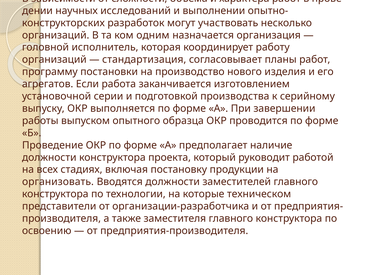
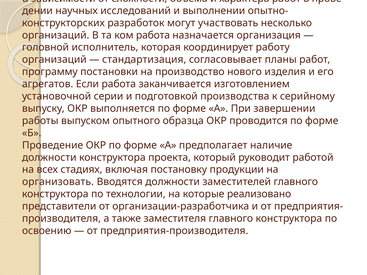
ком одним: одним -> работа (153, 35)
техническом: техническом -> реализовано (259, 194)
